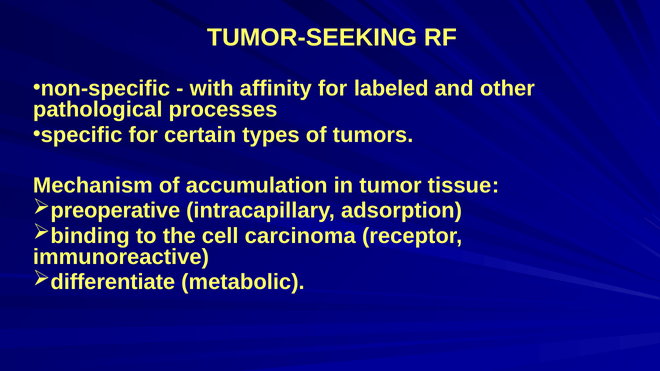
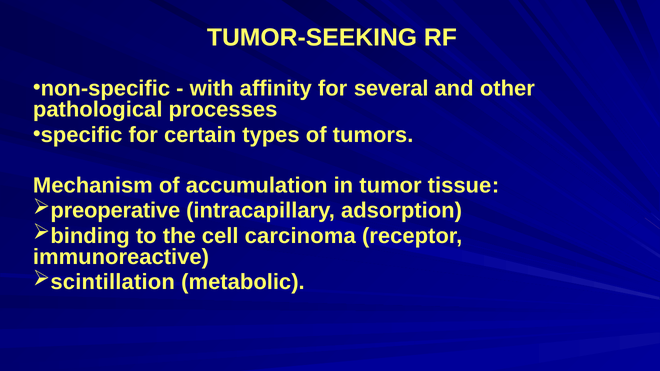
labeled: labeled -> several (391, 89)
differentiate: differentiate -> scintillation (113, 282)
